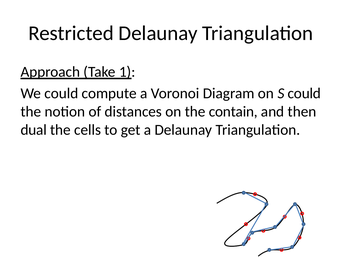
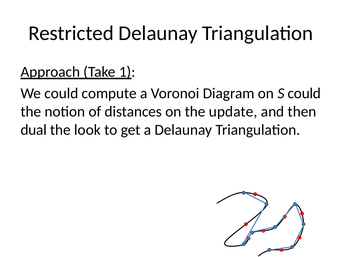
contain: contain -> update (233, 111)
cells: cells -> look (87, 130)
